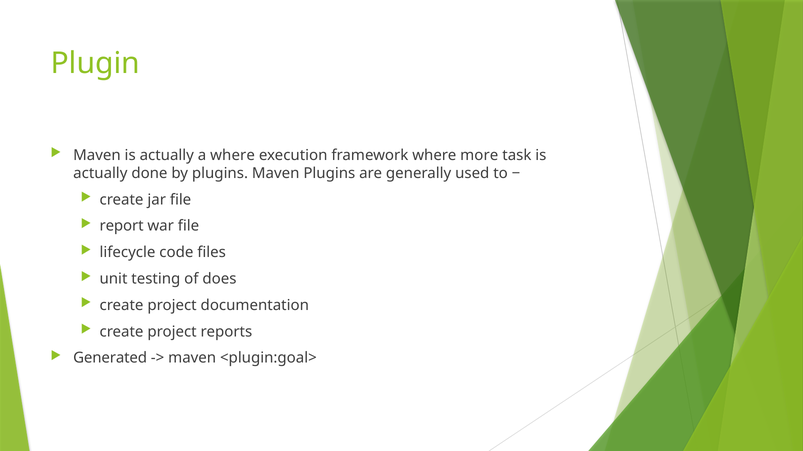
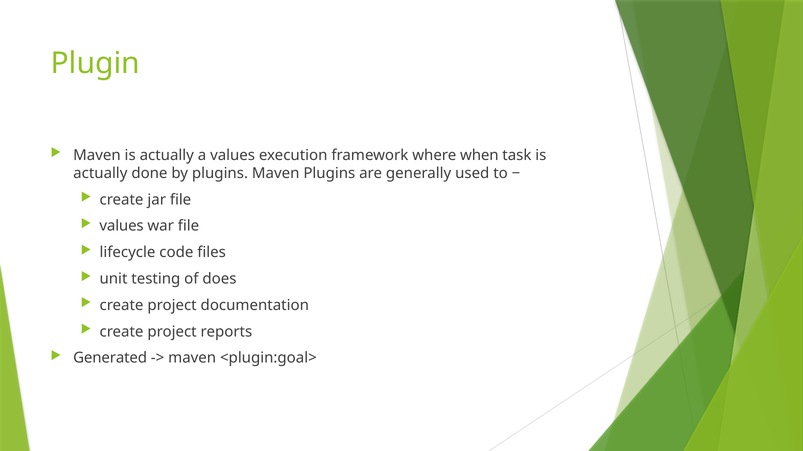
a where: where -> values (233, 155)
more: more -> when (479, 155)
report: report -> values (122, 226)
